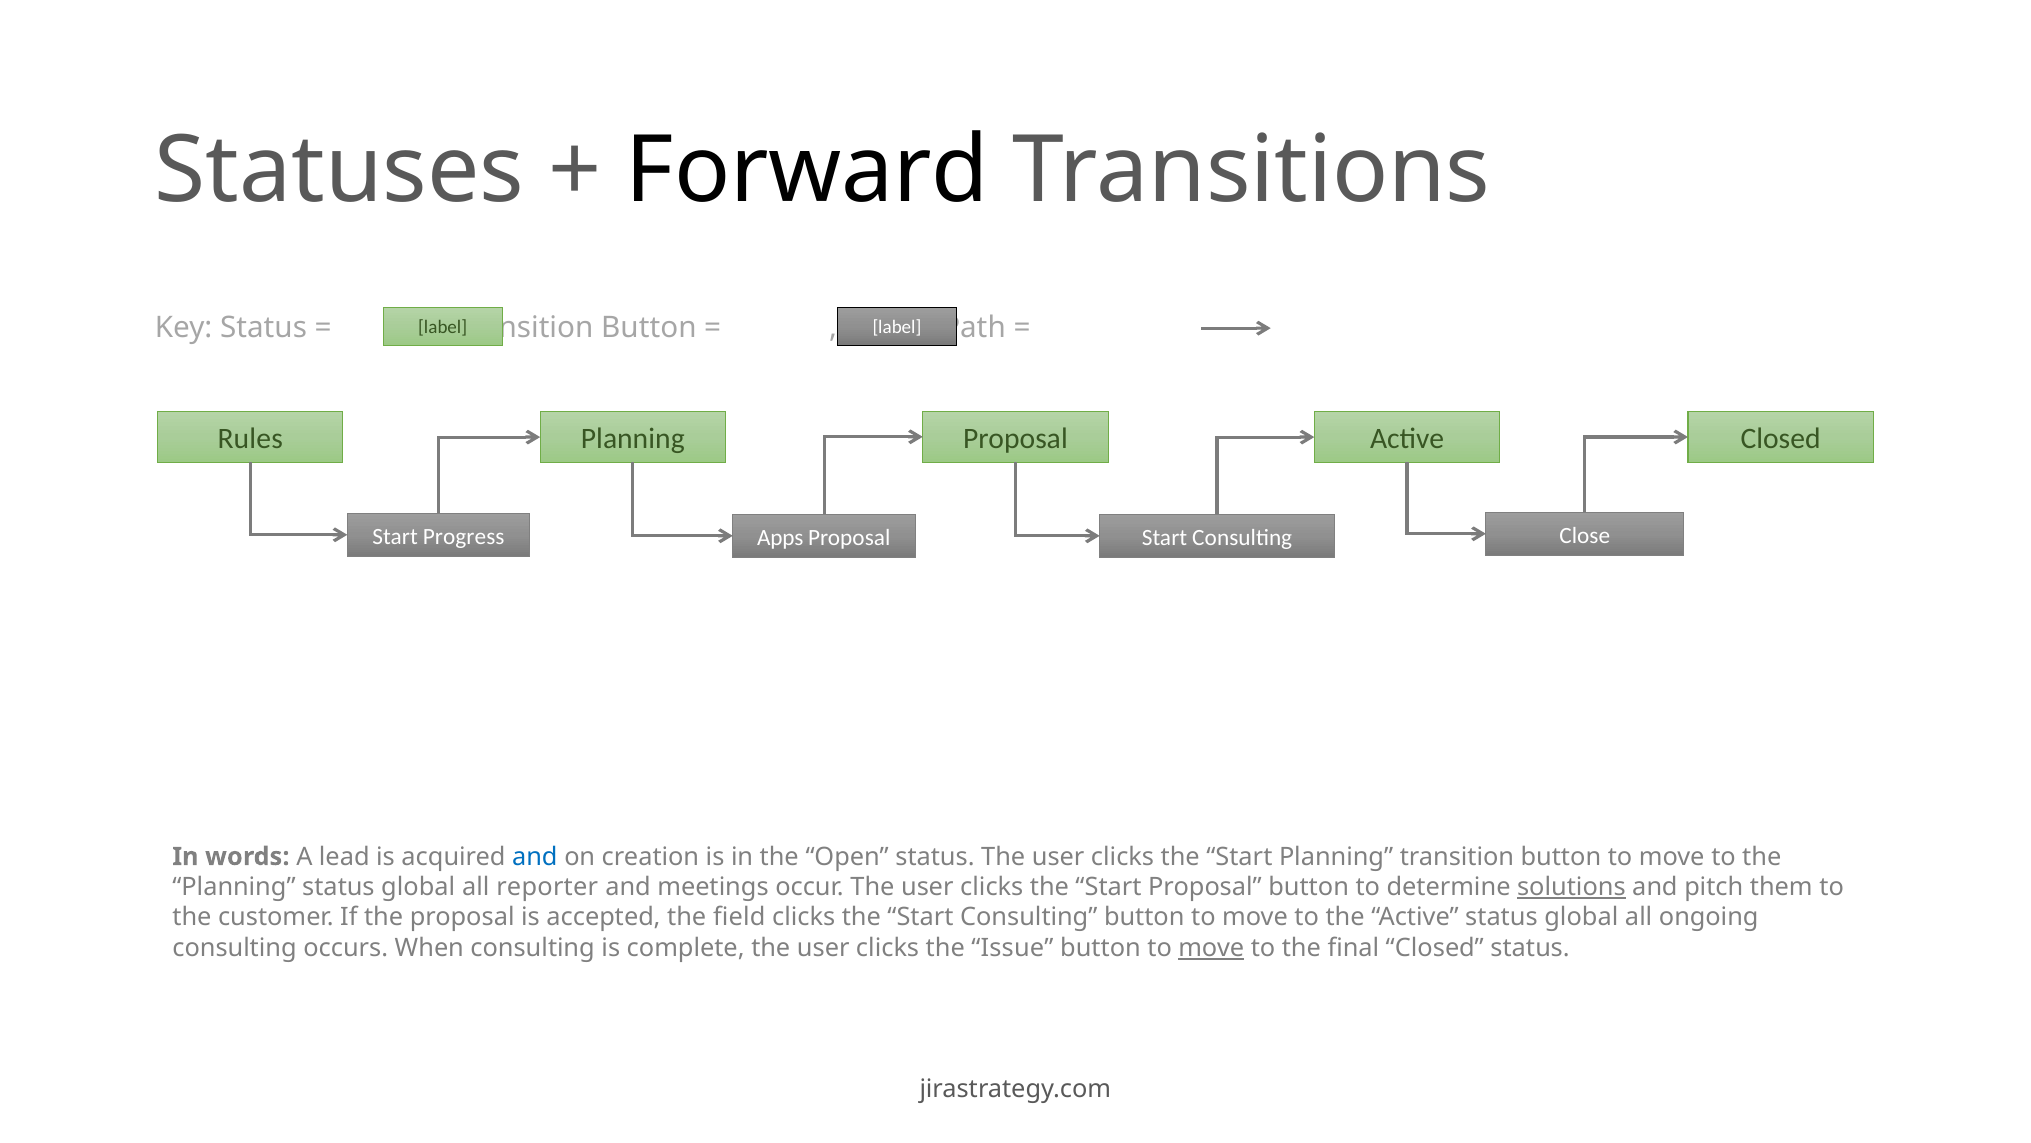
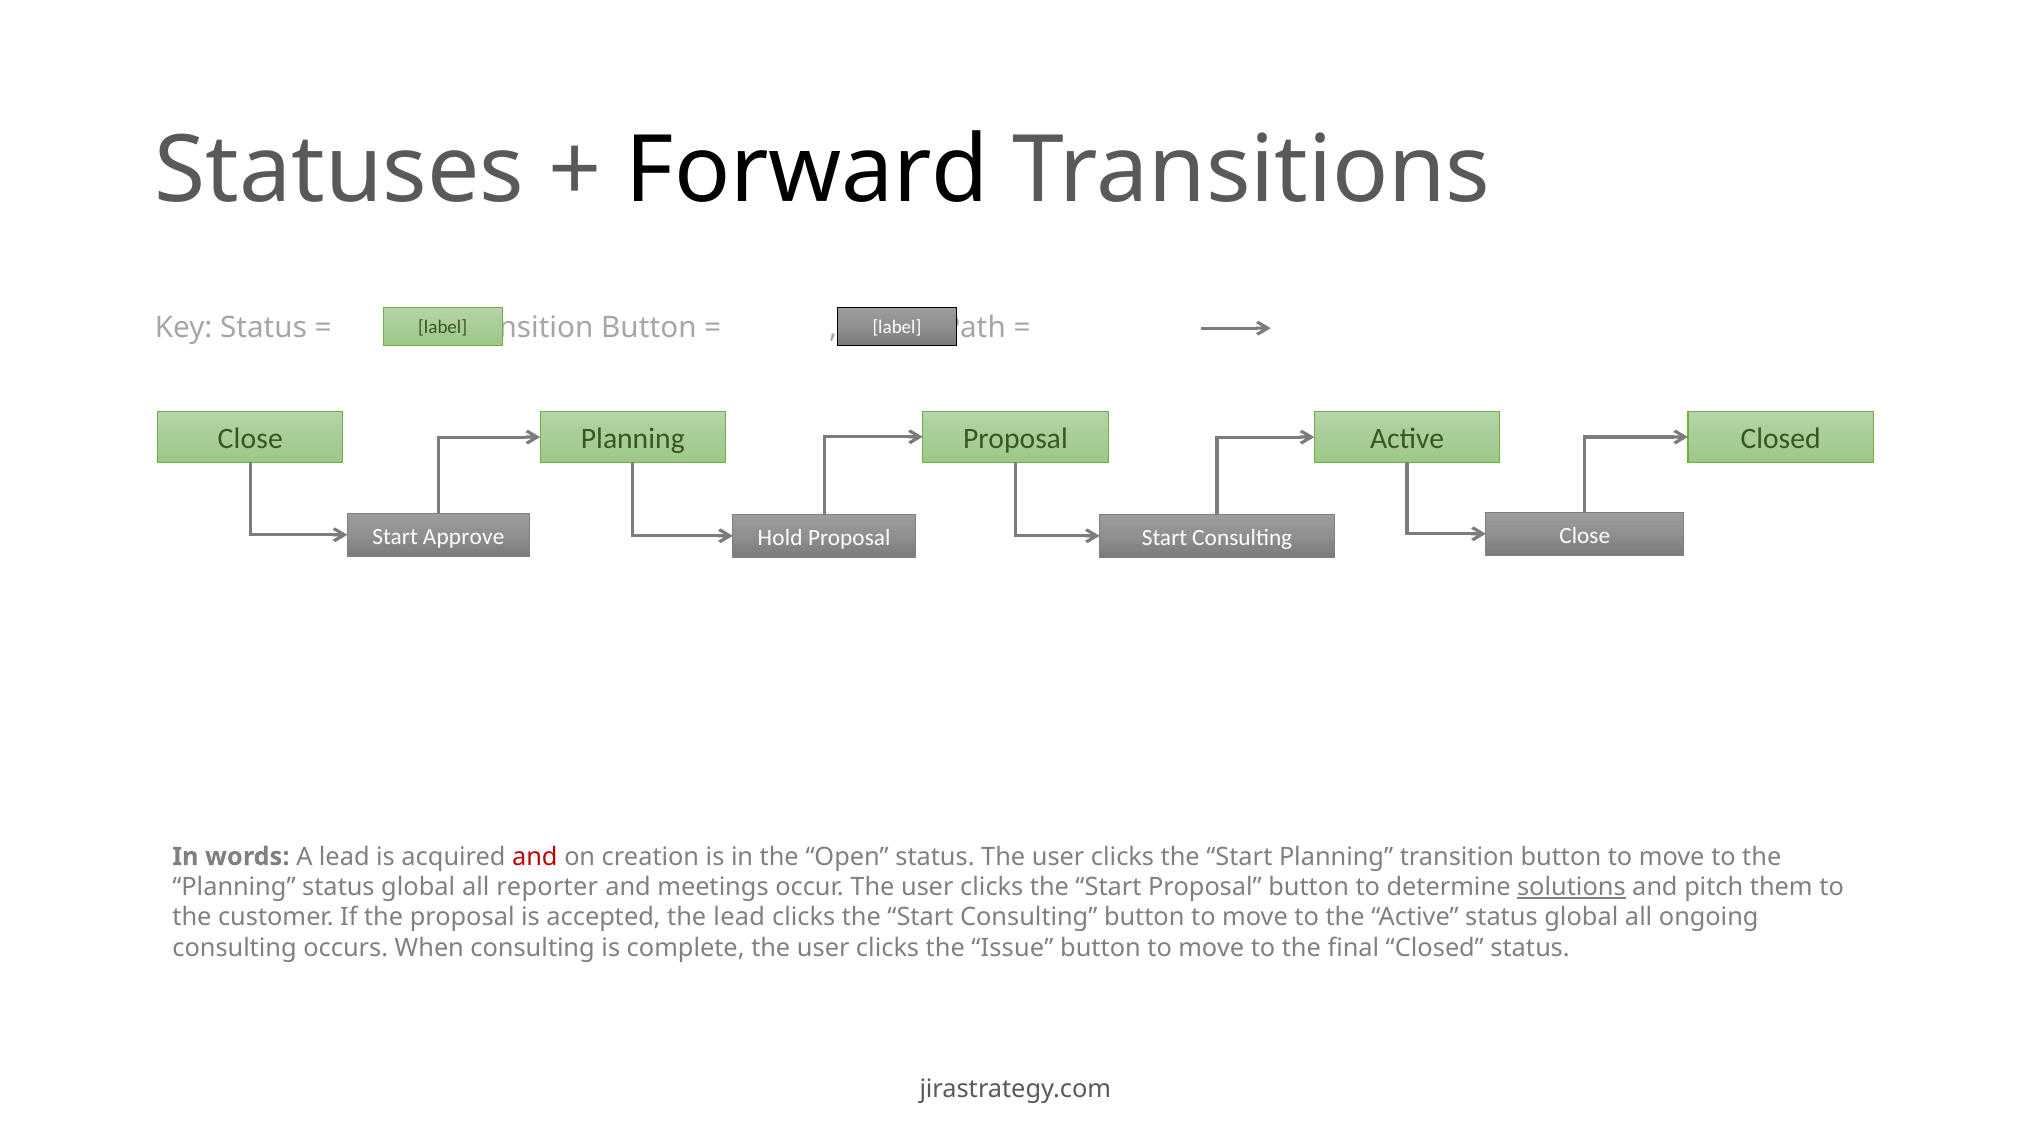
Rules: Rules -> Close (250, 439)
Progress: Progress -> Approve (464, 536)
Apps: Apps -> Hold (780, 537)
and colour: blue -> red (535, 856)
the field: field -> lead (739, 917)
move underline: present -> none (1211, 948)
